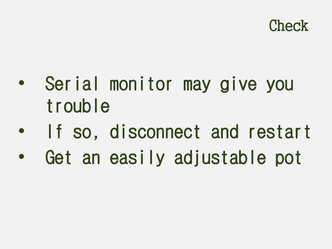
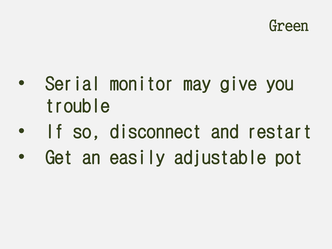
Check: Check -> Green (289, 26)
